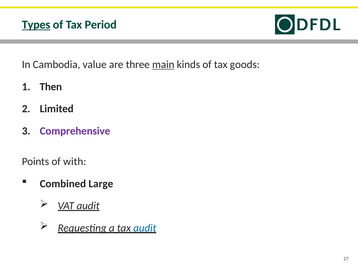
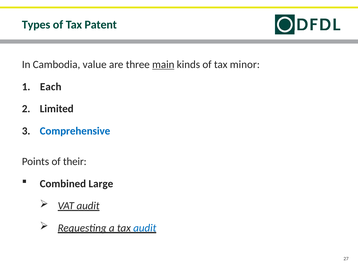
Types underline: present -> none (36, 25)
Period: Period -> Patent (101, 25)
goods: goods -> minor (245, 64)
Then: Then -> Each (51, 86)
Comprehensive colour: purple -> blue (75, 131)
with: with -> their (75, 161)
